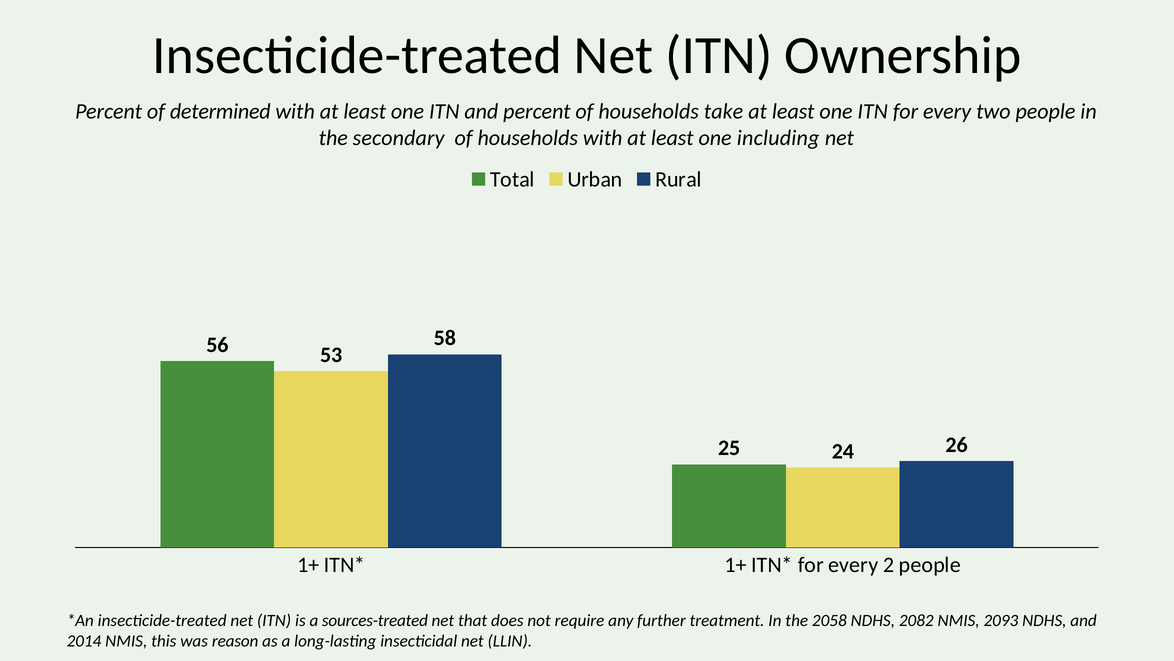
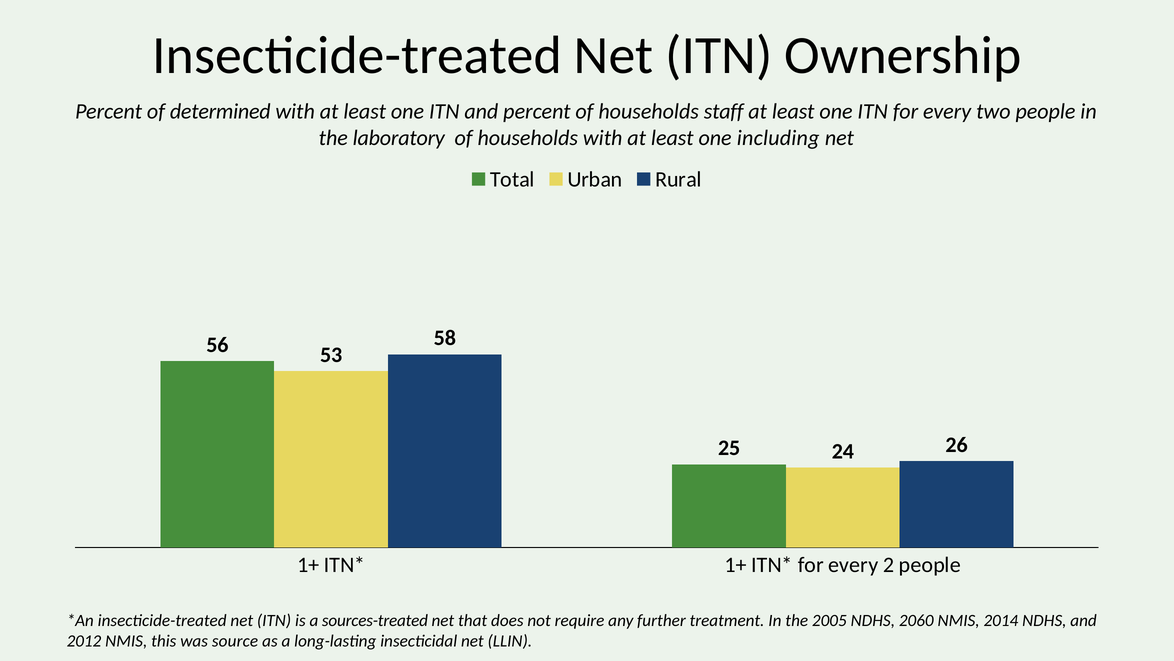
take: take -> staff (724, 111)
secondary: secondary -> laboratory (399, 138)
2058: 2058 -> 2005 (829, 620)
2082: 2082 -> 2060 (916, 620)
2093: 2093 -> 2014 (1001, 620)
2014: 2014 -> 2012 (84, 640)
reason: reason -> source (235, 640)
